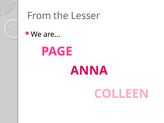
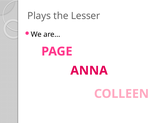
From: From -> Plays (39, 16)
